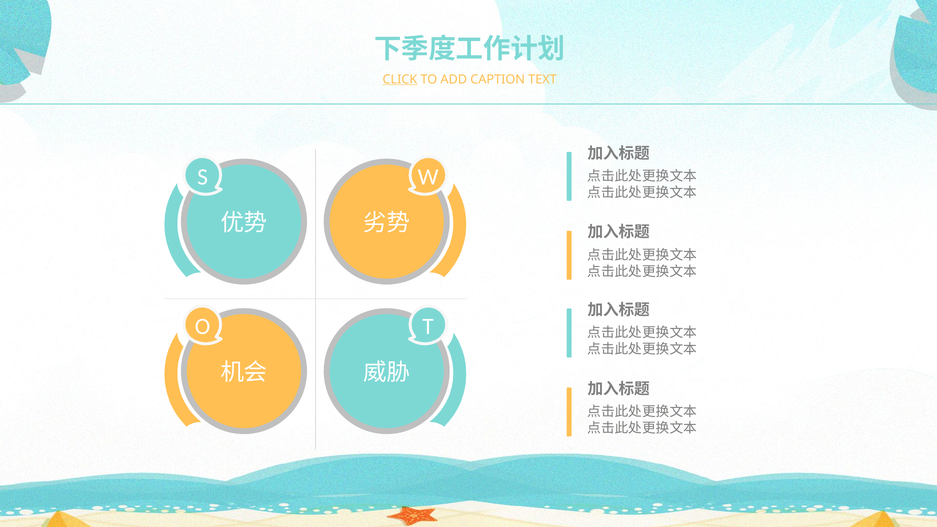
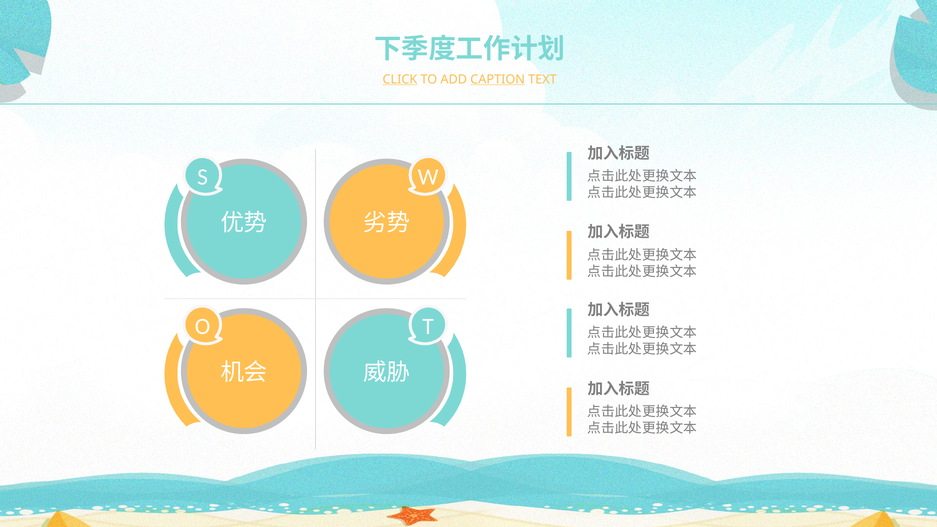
CAPTION underline: none -> present (498, 79)
